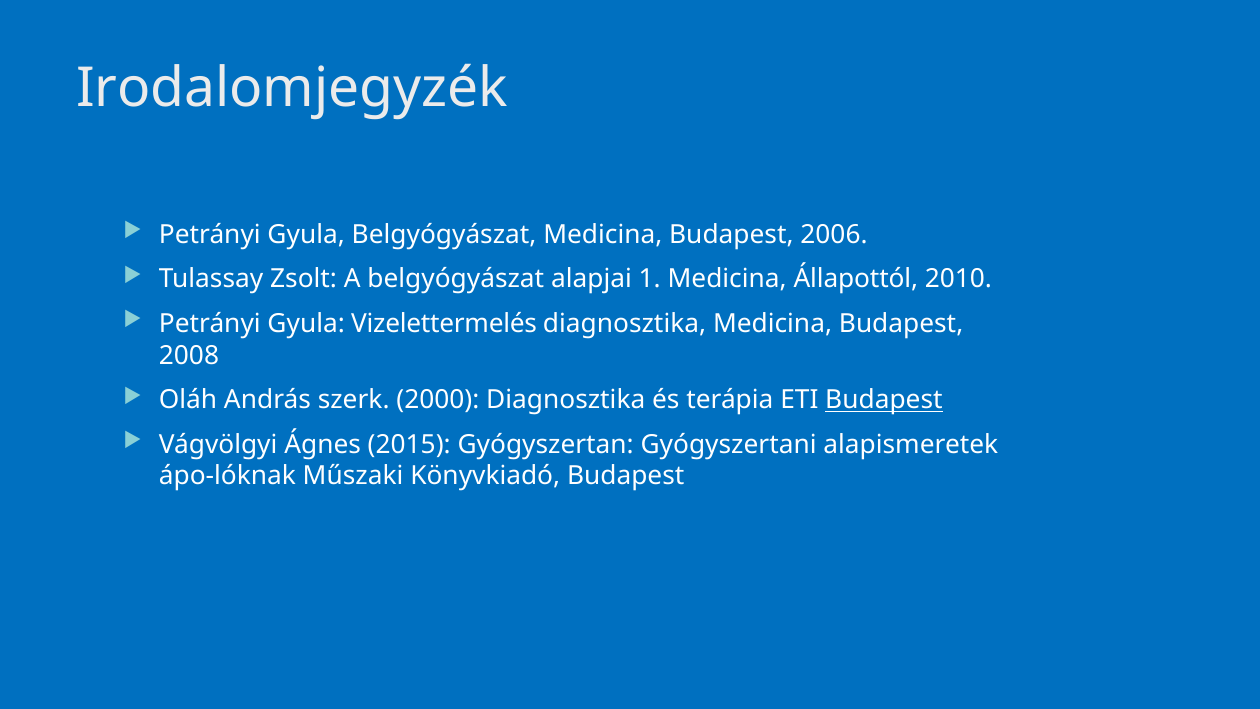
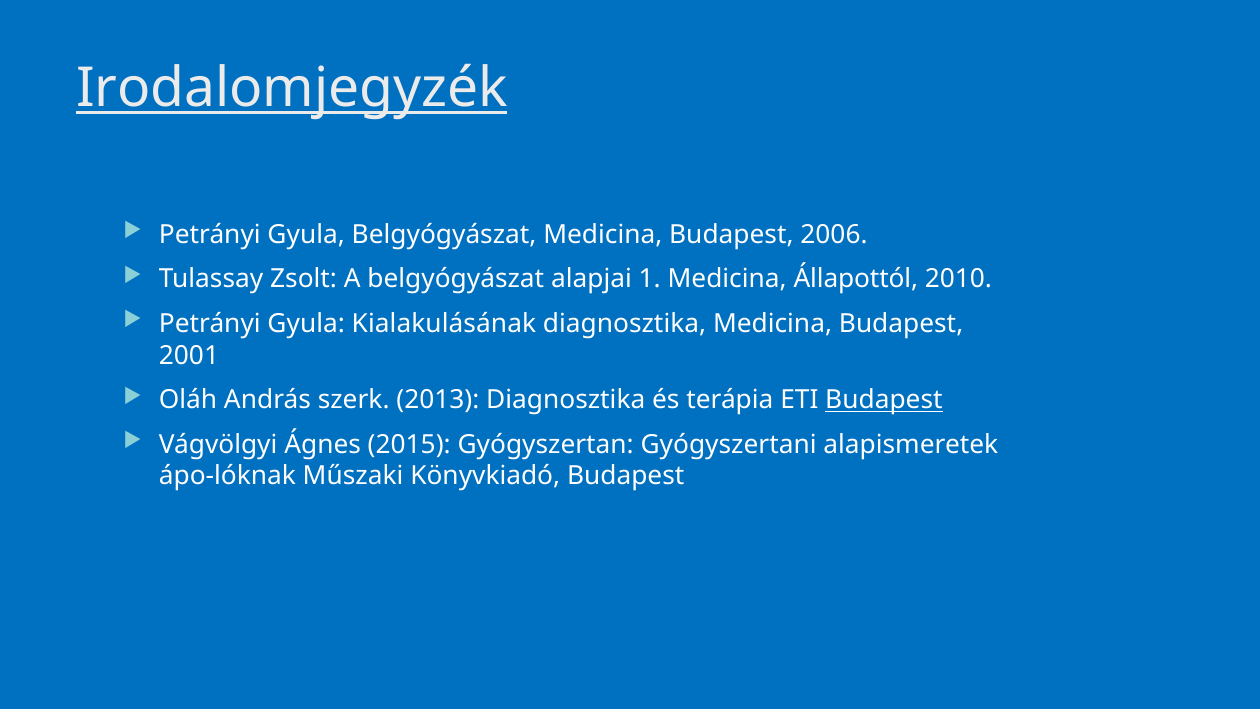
Irodalomjegyzék underline: none -> present (292, 88)
Vizelettermelés: Vizelettermelés -> Kialakulásának (444, 324)
2008: 2008 -> 2001 (189, 355)
2000: 2000 -> 2013 (438, 400)
